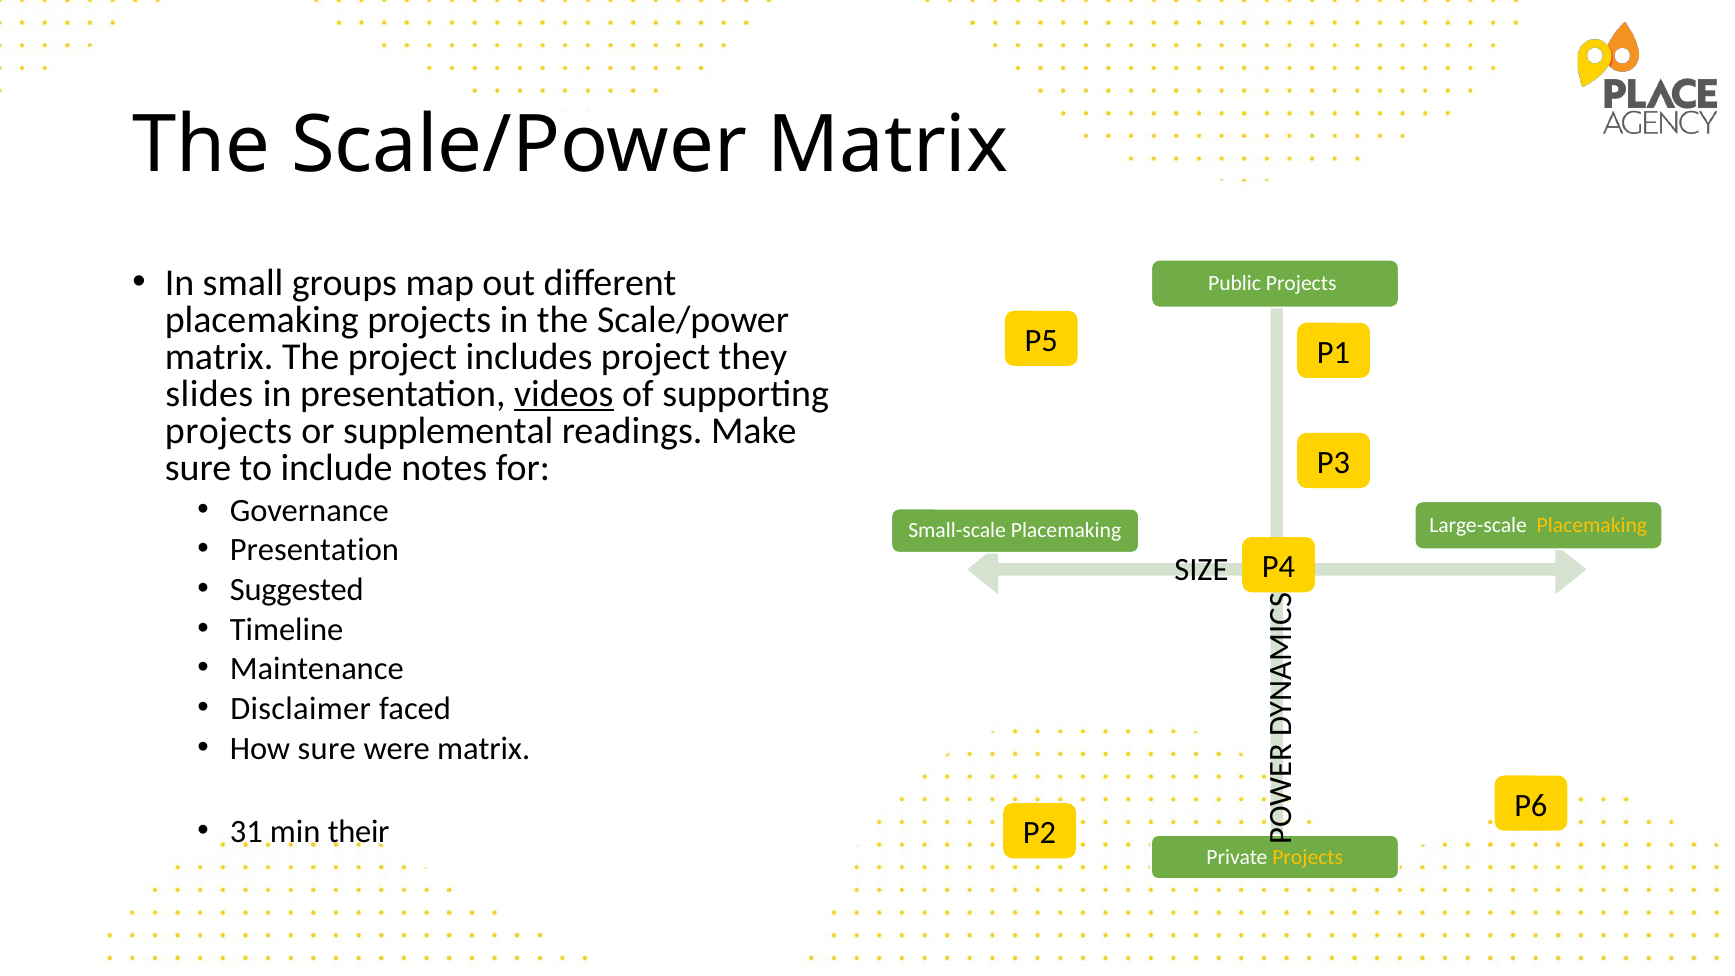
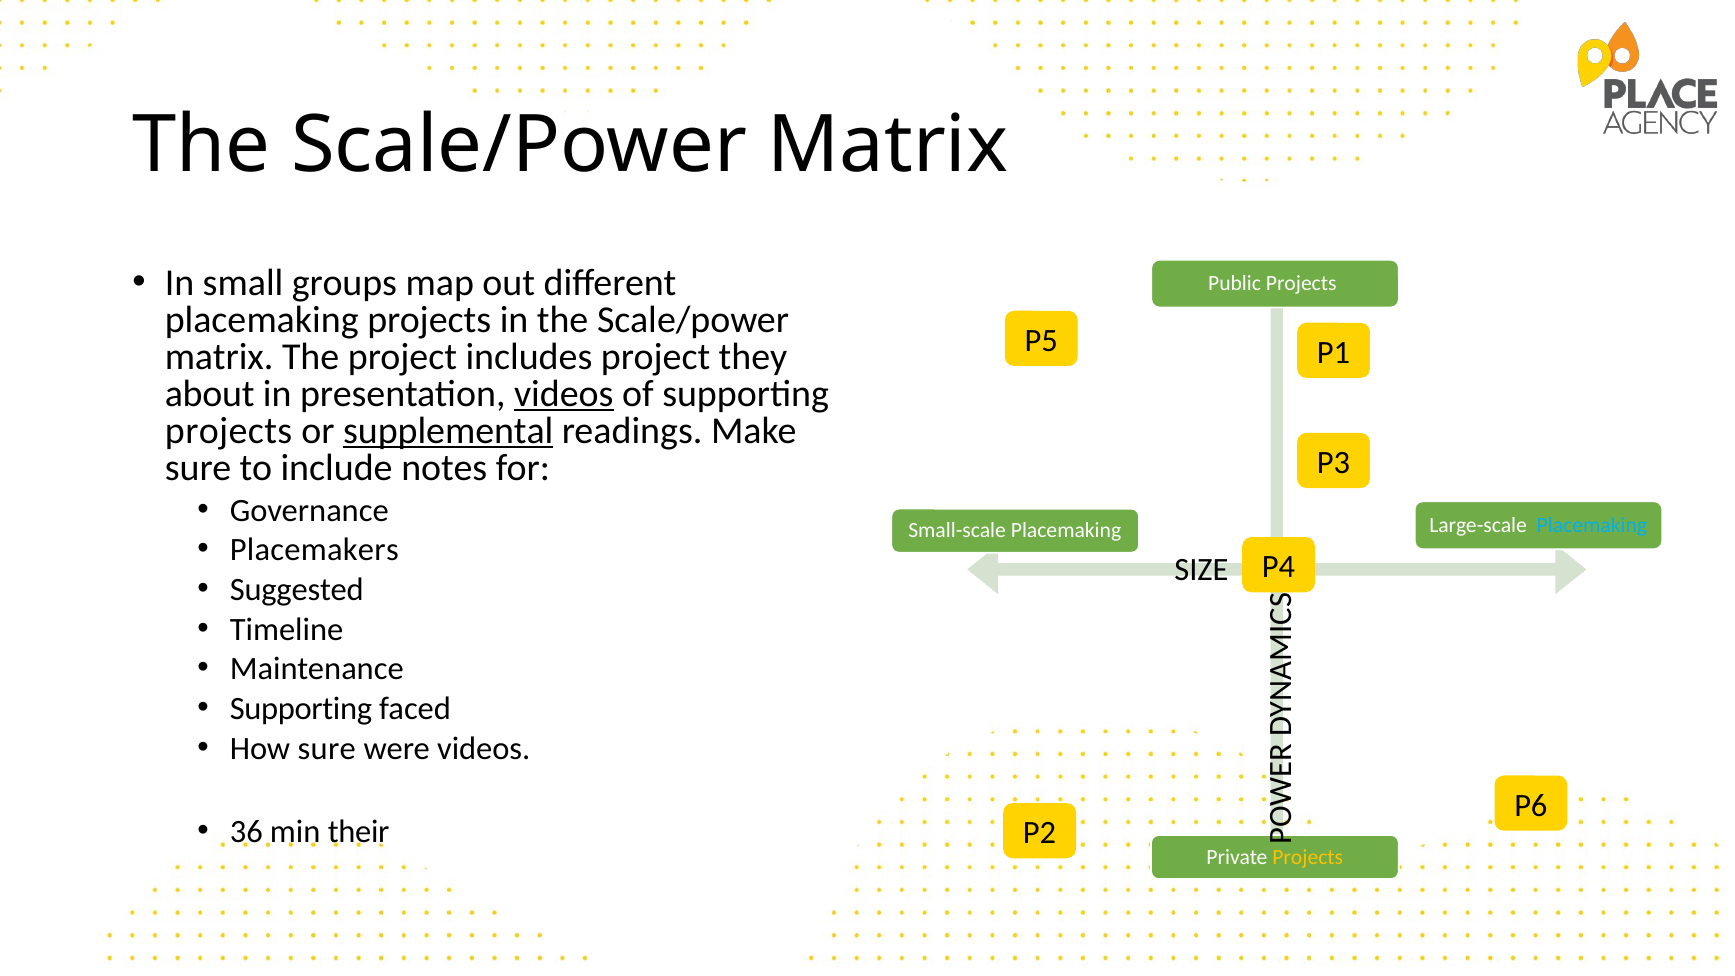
slides: slides -> about (210, 394)
supplemental underline: none -> present (448, 431)
Placemaking colour: yellow -> light blue (1592, 525)
Presentation: Presentation -> Placemakers (314, 550)
Disclaimer: Disclaimer -> Supporting (301, 709)
were matrix: matrix -> videos (484, 748)
31: 31 -> 36 (246, 831)
